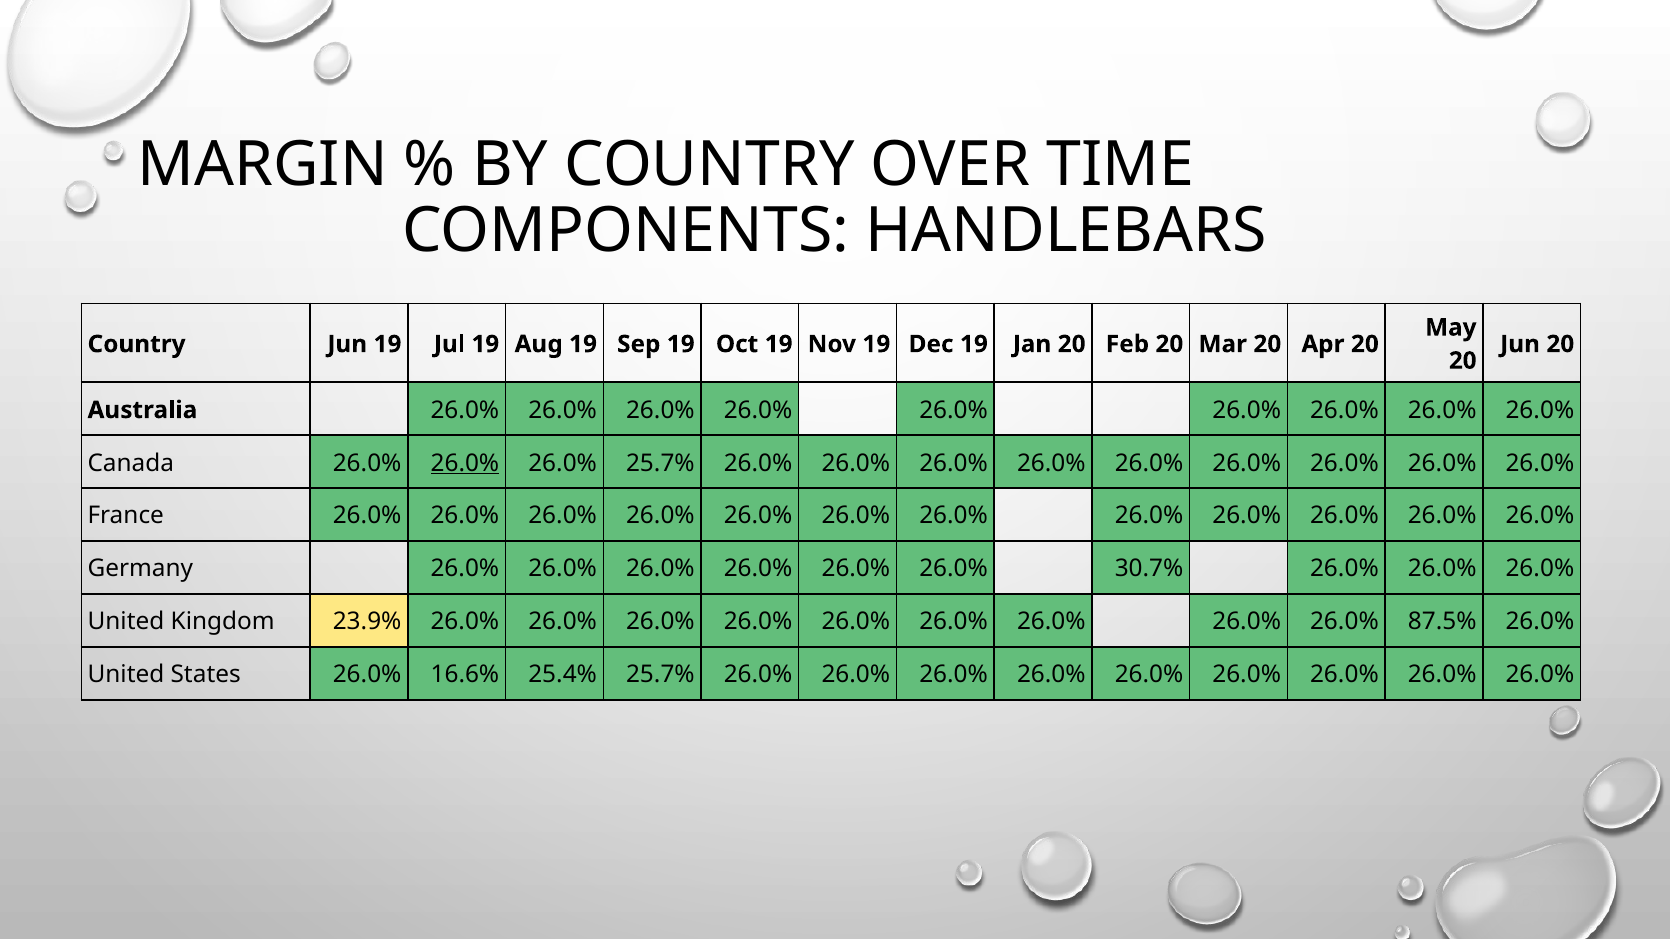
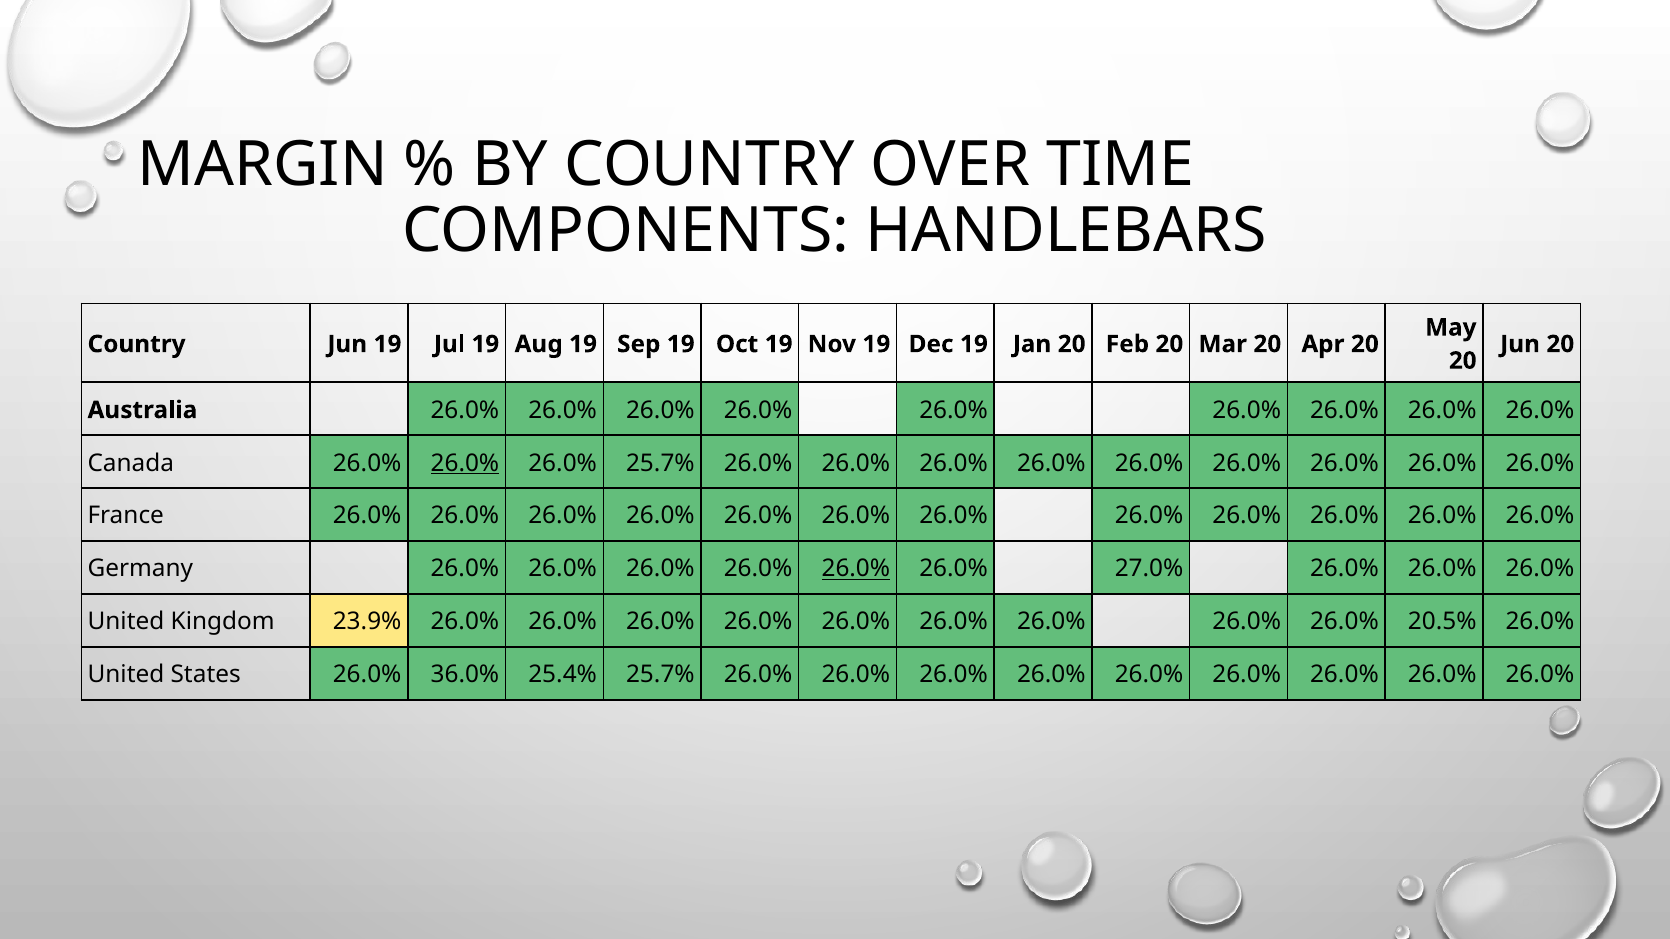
26.0% underline: none -> present (856, 569)
30.7%: 30.7% -> 27.0% (1149, 569)
87.5%: 87.5% -> 20.5% (1442, 622)
16.6%: 16.6% -> 36.0% (465, 675)
